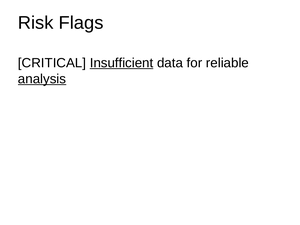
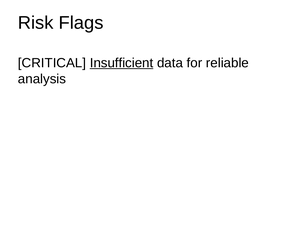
analysis underline: present -> none (42, 79)
